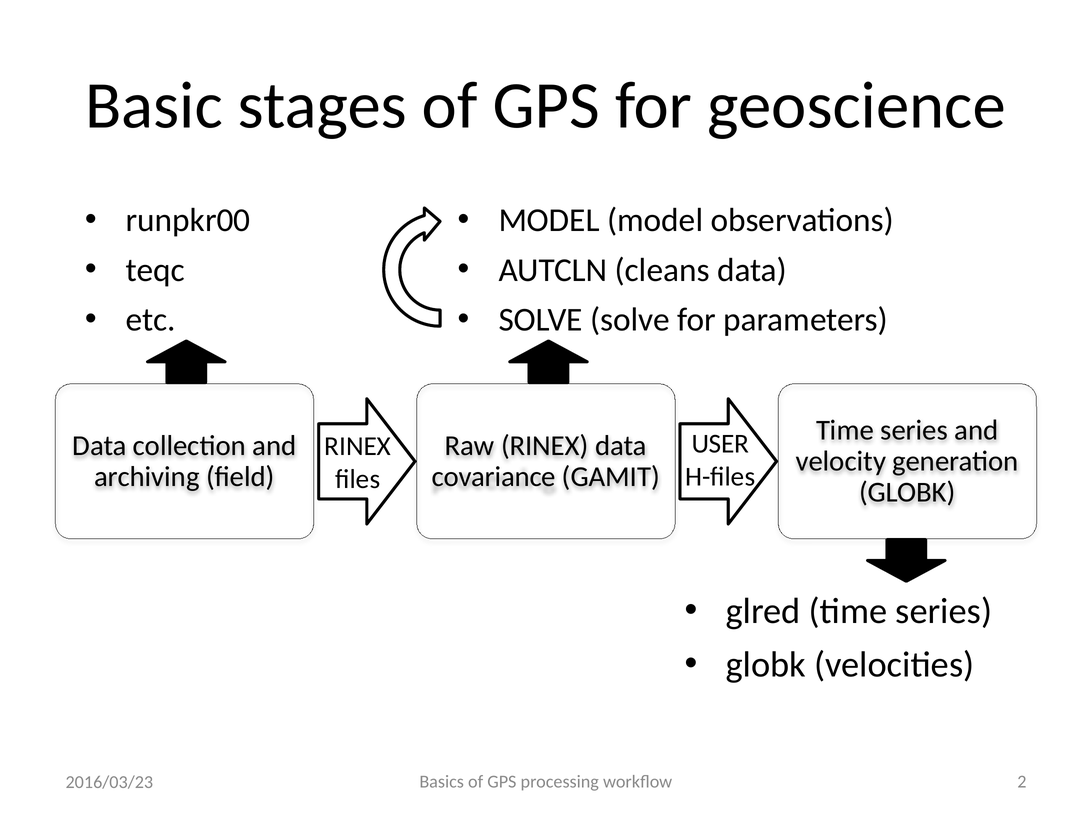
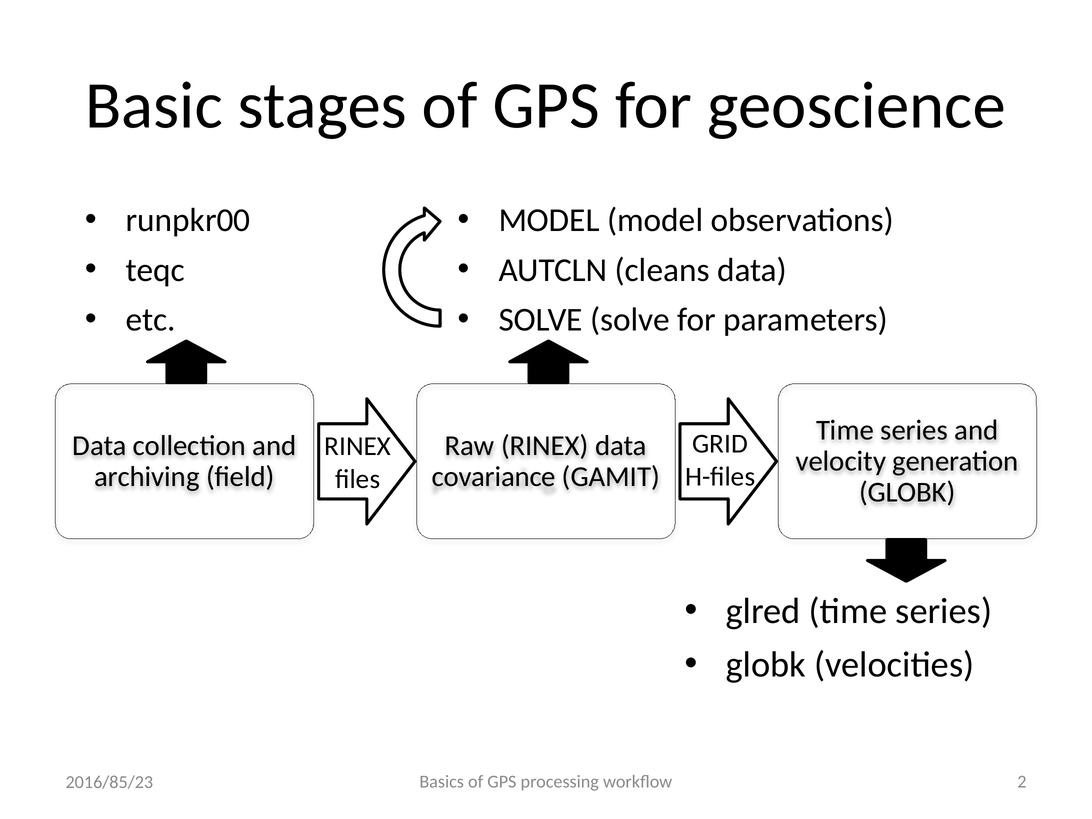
USER: USER -> GRID (720, 444)
2016/03/23: 2016/03/23 -> 2016/85/23 (109, 782)
